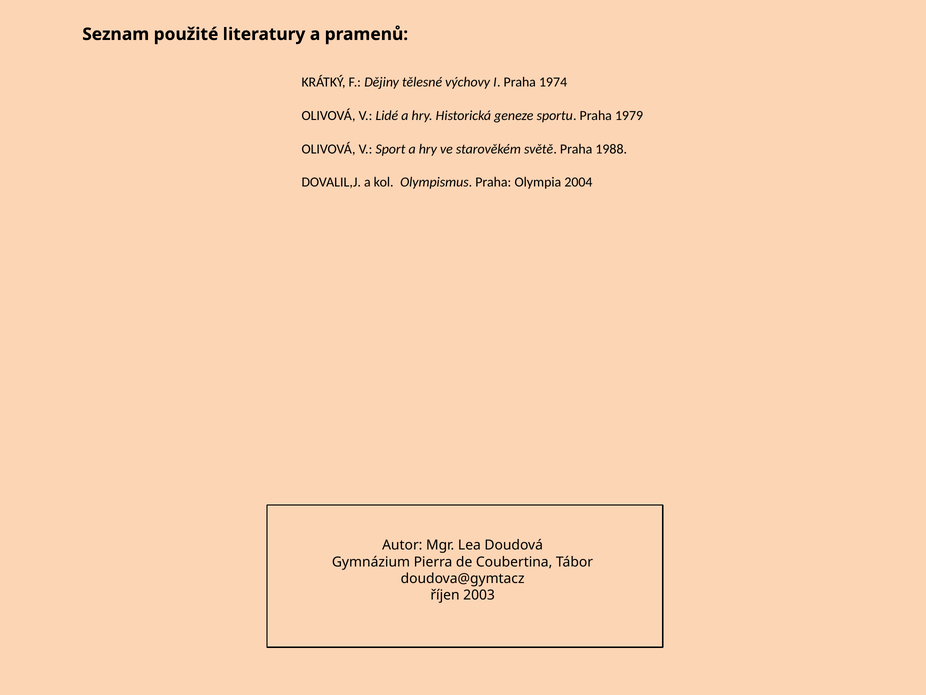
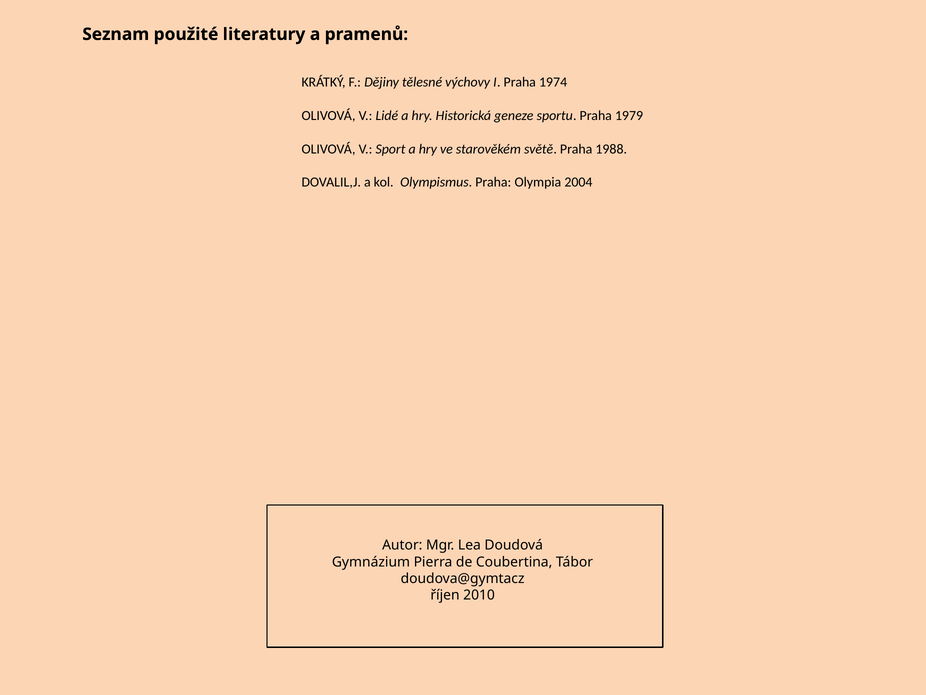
2003: 2003 -> 2010 (479, 595)
